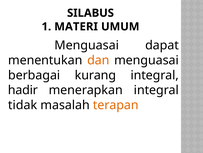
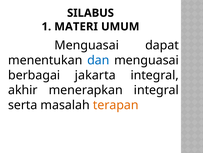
dan colour: orange -> blue (98, 60)
kurang: kurang -> jakarta (95, 75)
hadir: hadir -> akhir (23, 90)
tidak: tidak -> serta (23, 105)
